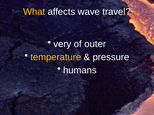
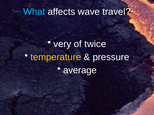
What colour: yellow -> light blue (34, 12)
outer: outer -> twice (95, 44)
humans: humans -> average (80, 71)
